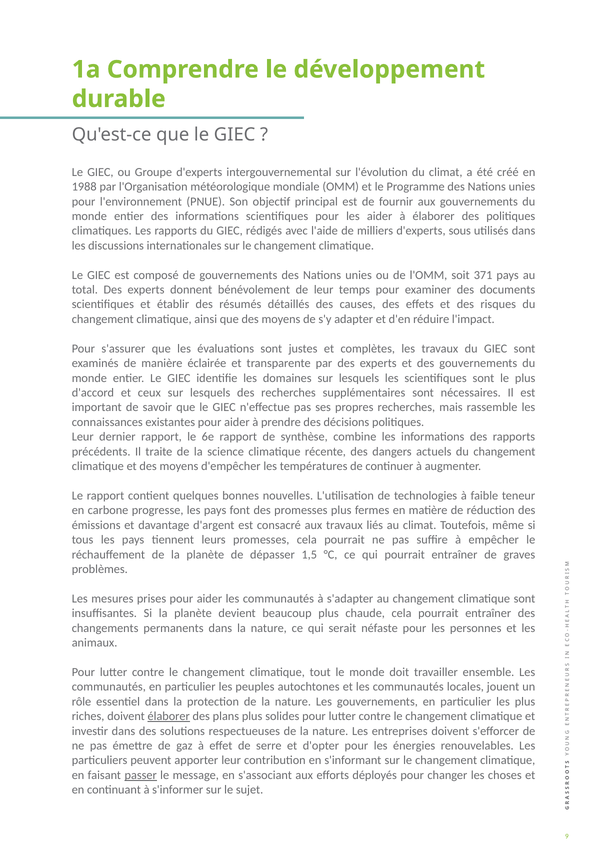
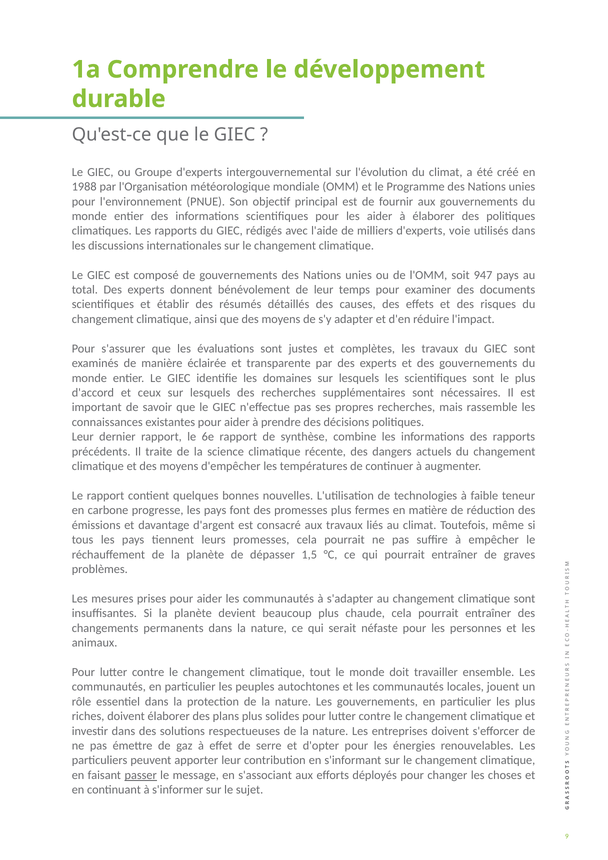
sous: sous -> voie (460, 231)
371: 371 -> 947 (483, 275)
élaborer underline: present -> none (169, 716)
